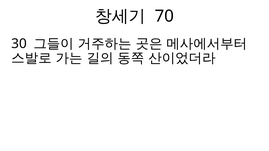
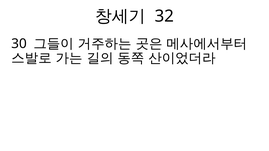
70: 70 -> 32 (164, 16)
